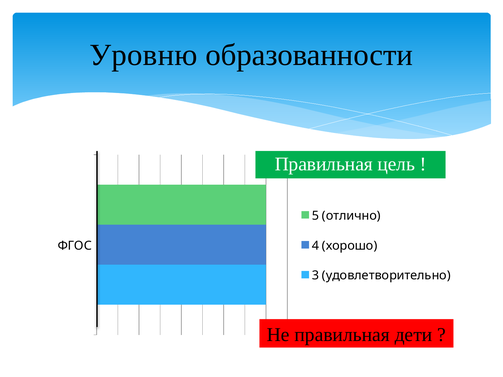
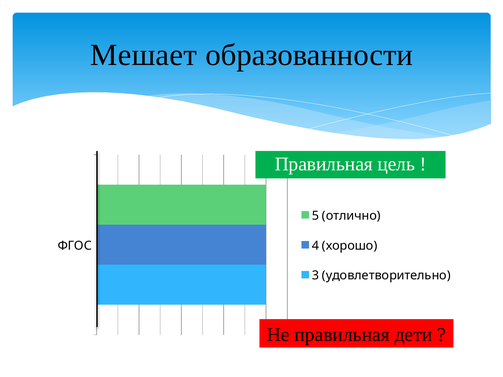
Уровню: Уровню -> Мешает (144, 55)
